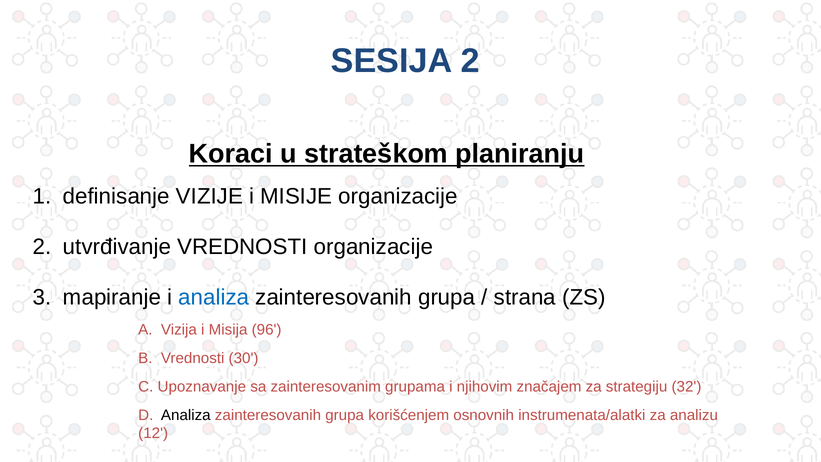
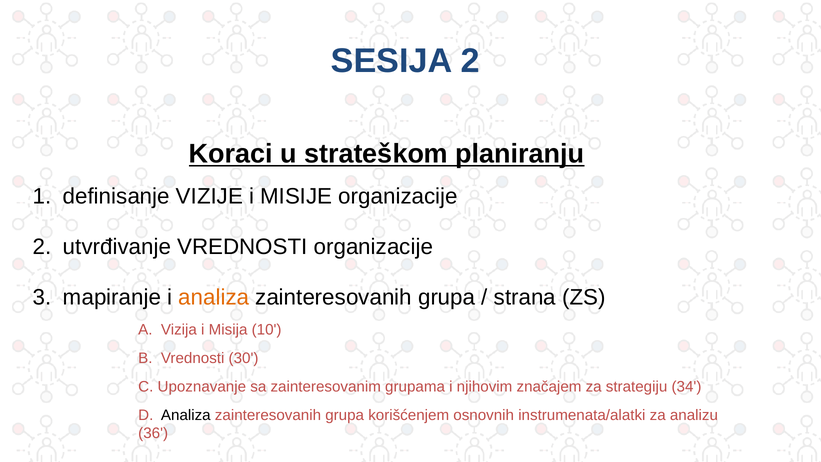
analiza colour: blue -> orange (214, 297)
96: 96 -> 10 (267, 330)
32: 32 -> 34 (686, 387)
12: 12 -> 36 (153, 433)
